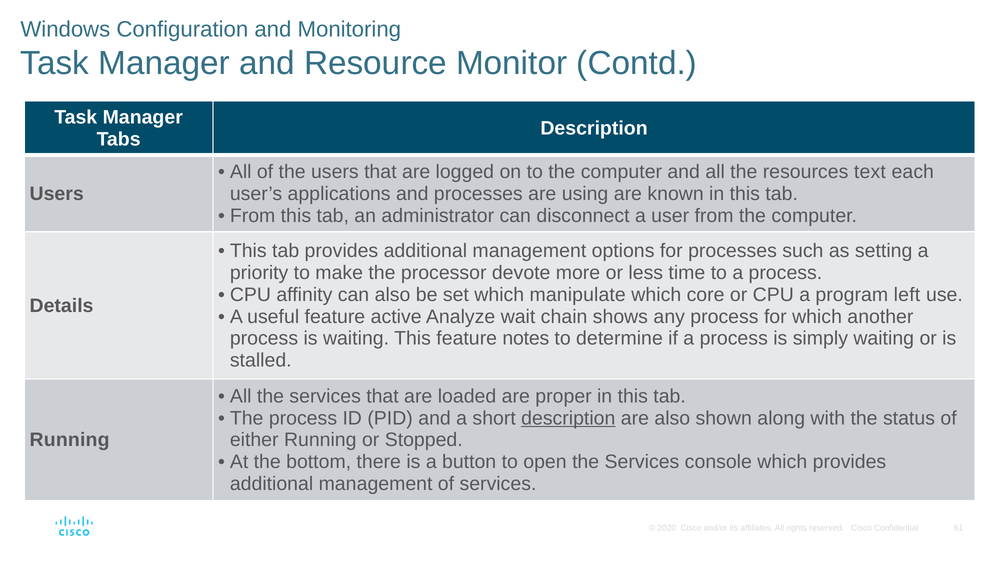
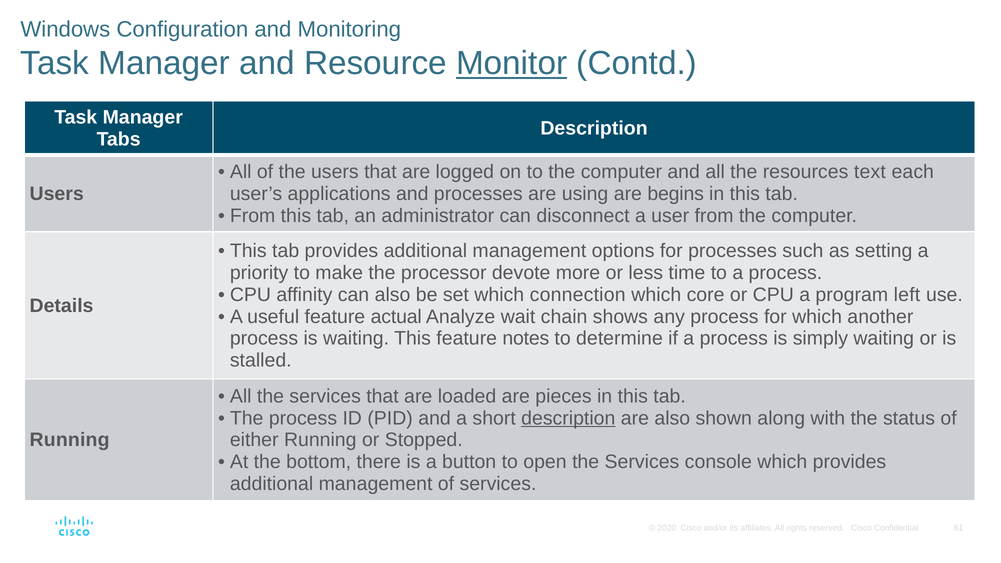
Monitor underline: none -> present (512, 63)
known: known -> begins (676, 194)
manipulate: manipulate -> connection (578, 295)
active: active -> actual (396, 317)
proper: proper -> pieces (564, 396)
